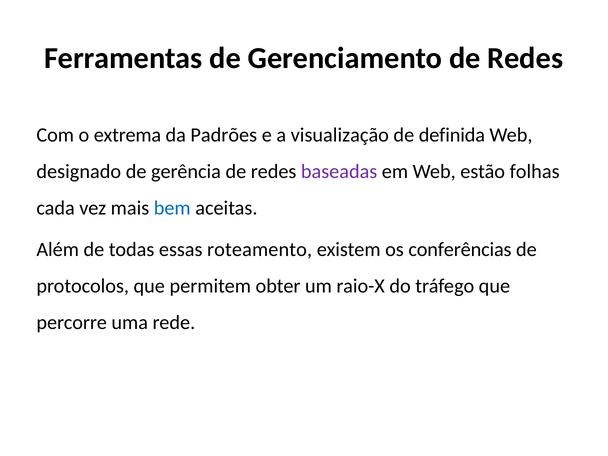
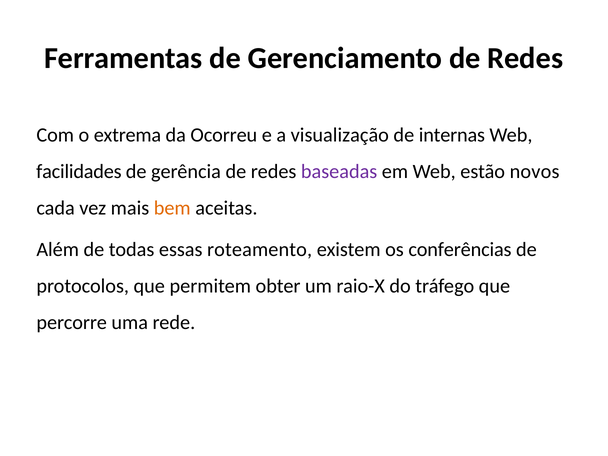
Padrões: Padrões -> Ocorreu (224, 135)
definida: definida -> internas (452, 135)
designado: designado -> facilidades (79, 172)
folhas: folhas -> novos (535, 172)
bem colour: blue -> orange (172, 208)
